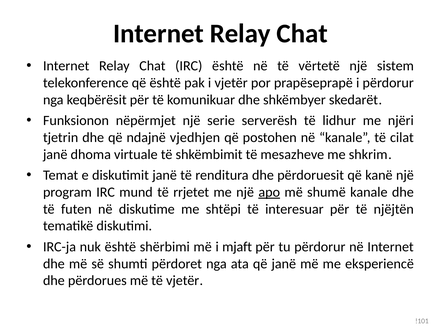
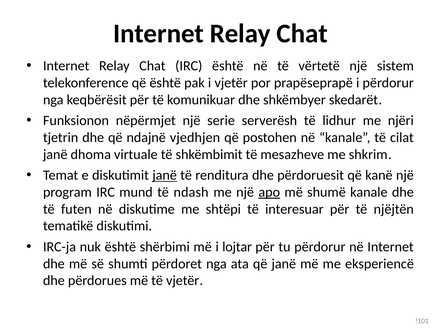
janë underline: none -> present (165, 175)
rrjetet: rrjetet -> ndash (191, 192)
mjaft: mjaft -> lojtar (237, 247)
